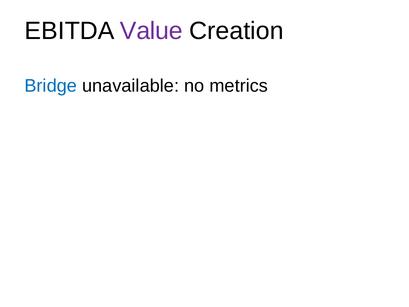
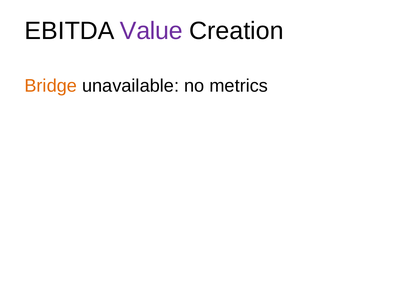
Bridge colour: blue -> orange (51, 86)
